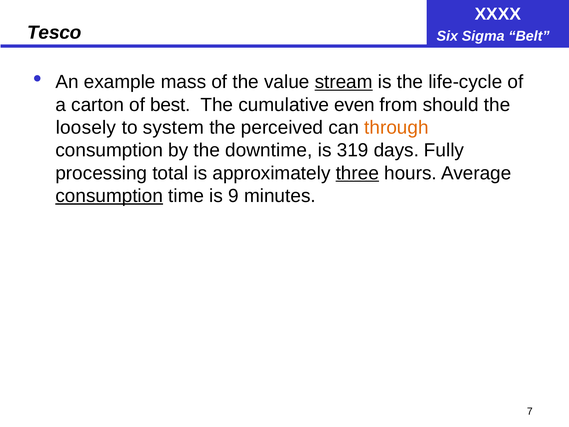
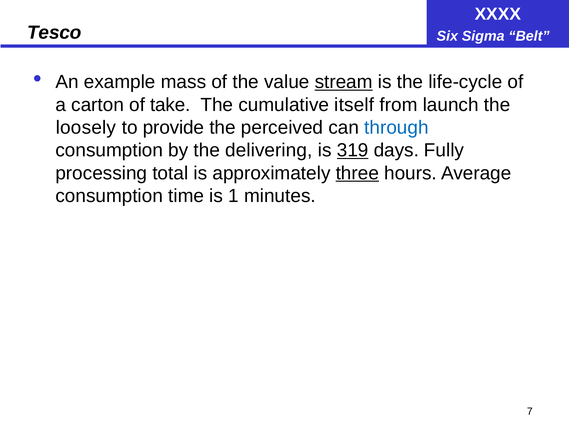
best: best -> take (170, 105)
even: even -> itself (354, 105)
should: should -> launch (451, 105)
system: system -> provide (174, 127)
through colour: orange -> blue (396, 127)
downtime: downtime -> delivering (269, 150)
319 underline: none -> present (353, 150)
consumption underline: present -> none (109, 196)
9: 9 -> 1 (233, 196)
